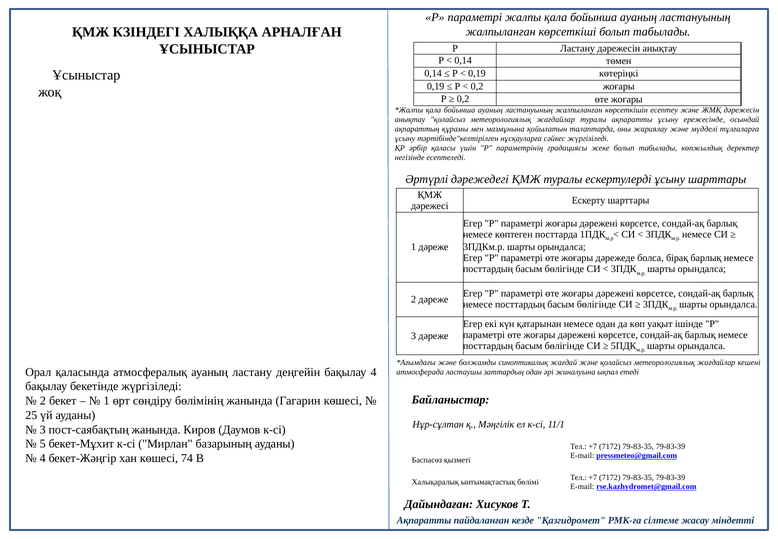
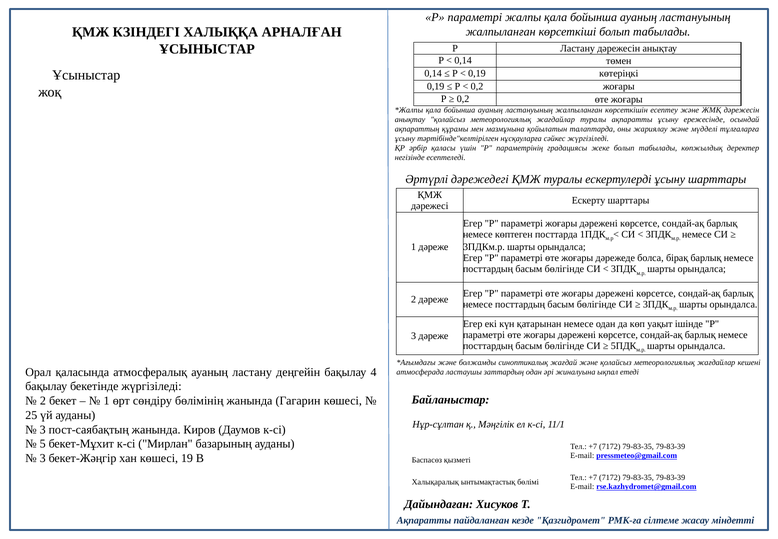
4: 4 -> 3 (43, 458)
74: 74 -> 19 (187, 458)
